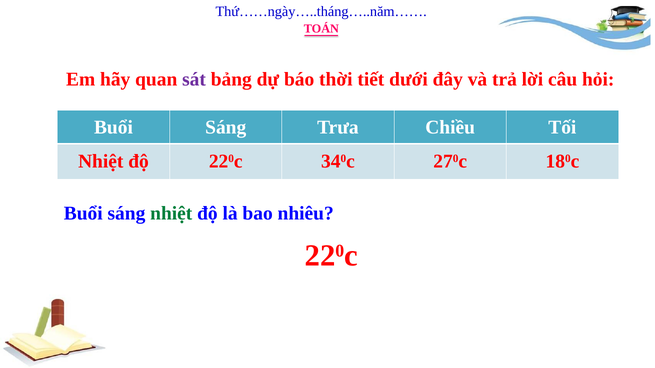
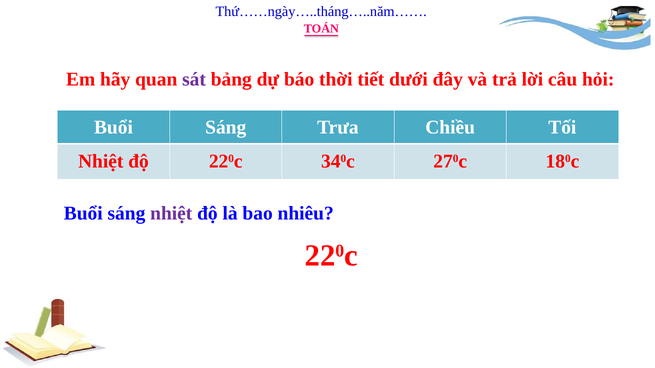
nhiệt colour: green -> purple (171, 213)
